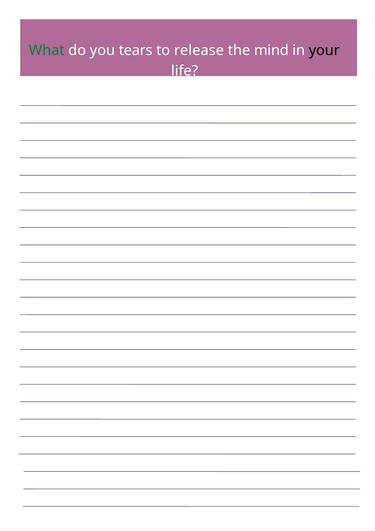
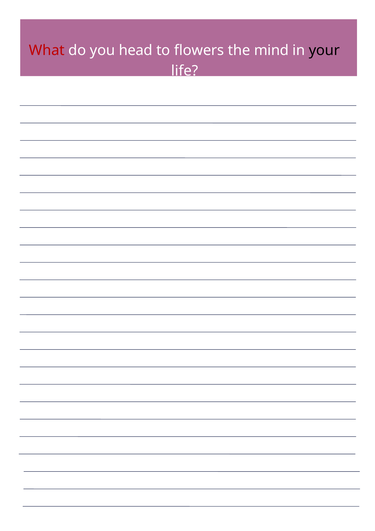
What colour: green -> red (47, 50)
tears: tears -> head (136, 50)
release: release -> flowers (199, 50)
